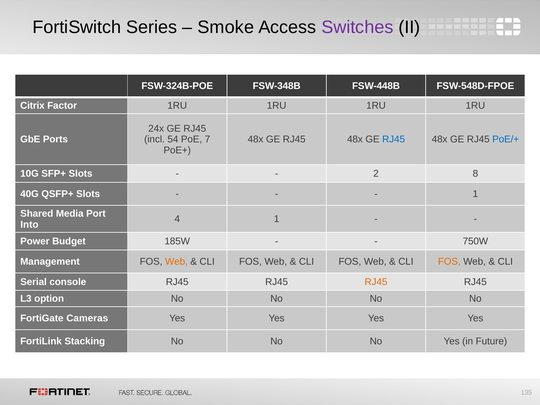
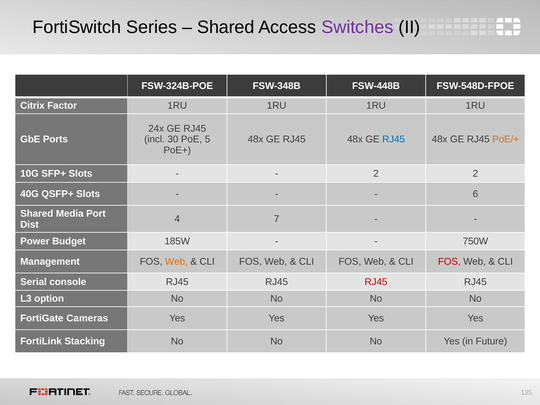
Smoke: Smoke -> Shared (226, 27)
54: 54 -> 30 (173, 139)
7: 7 -> 5 (207, 139)
PoE/+ colour: blue -> orange (506, 139)
2 8: 8 -> 2 (475, 174)
1: 1 -> 6 (475, 194)
4 1: 1 -> 7 (277, 219)
Into: Into -> Dist (29, 224)
FOS colour: orange -> red (449, 262)
RJ45 colour: orange -> red (376, 282)
